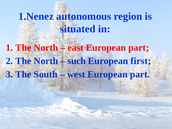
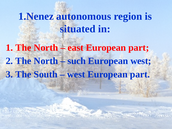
European first: first -> west (141, 61)
